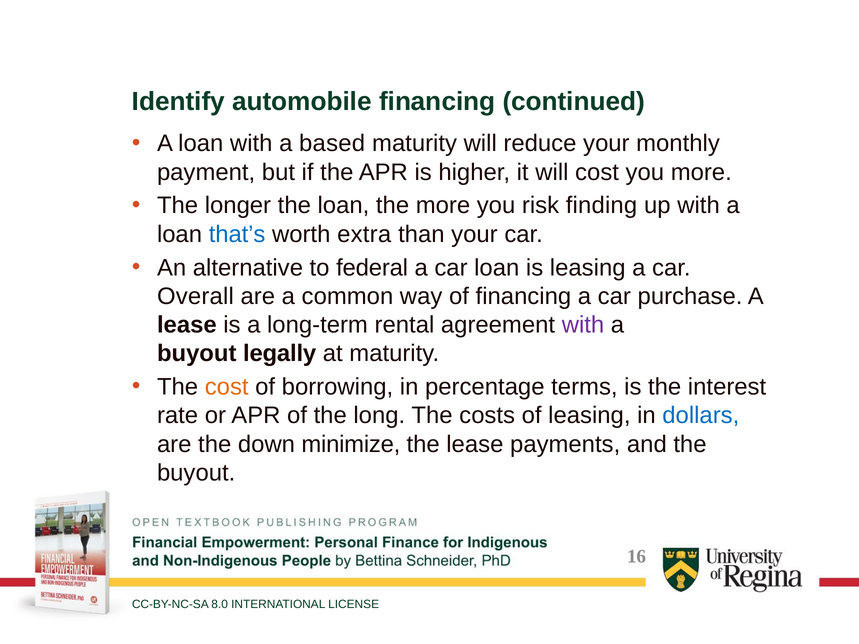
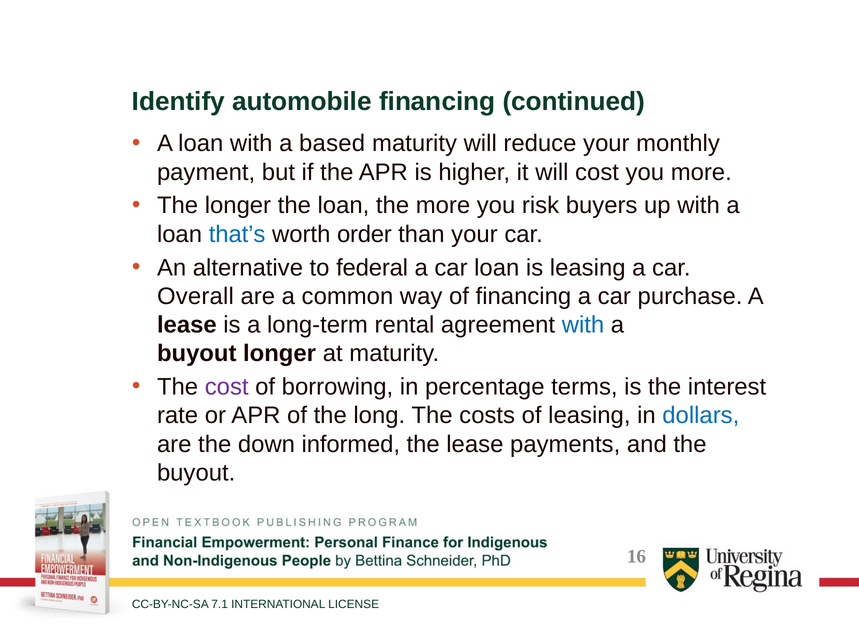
finding: finding -> buyers (602, 206)
extra: extra -> order (364, 234)
with colour: purple -> blue (583, 325)
buyout legally: legally -> longer (280, 354)
cost colour: orange -> purple (227, 387)
minimize: minimize -> informed (351, 444)
8.0: 8.0 -> 7.1 (220, 605)
